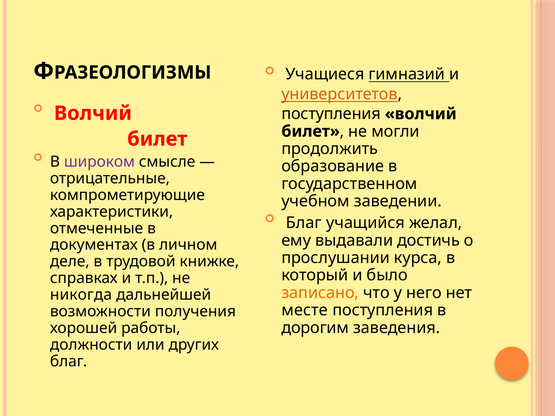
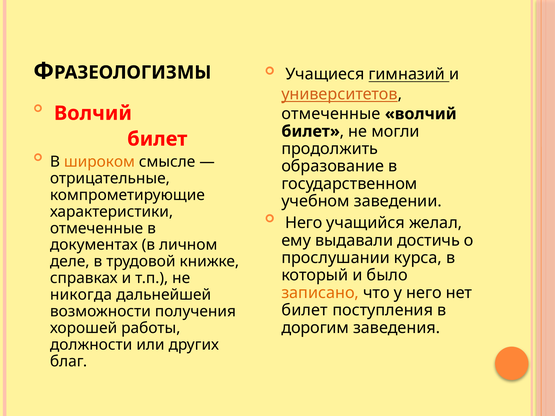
поступления: поступления -> отмеченные (331, 114)
широком colour: purple -> orange (99, 162)
Благ: Благ -> Него (304, 223)
месте: месте -> билет (305, 310)
